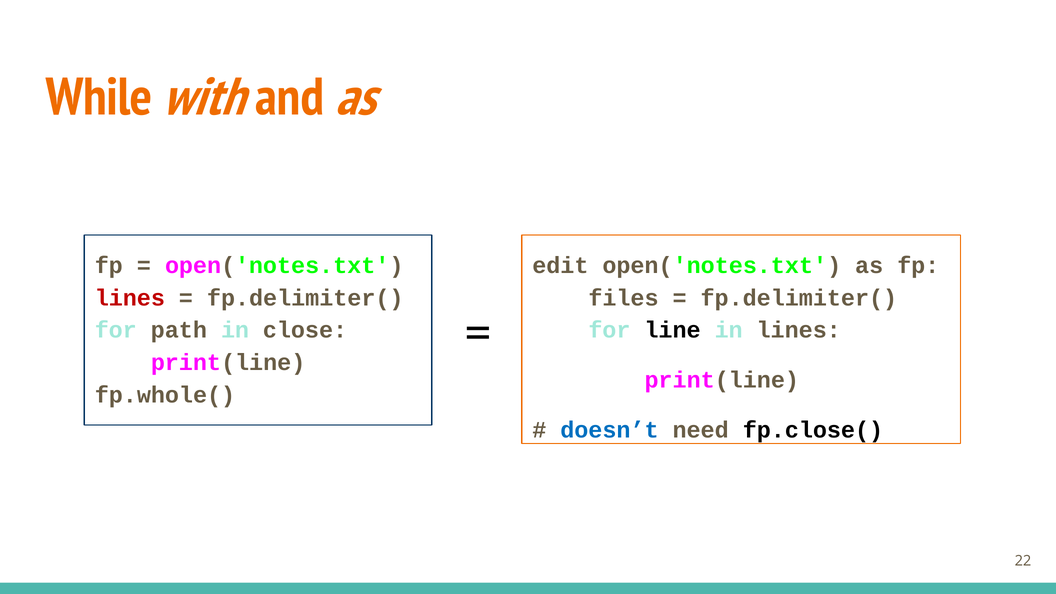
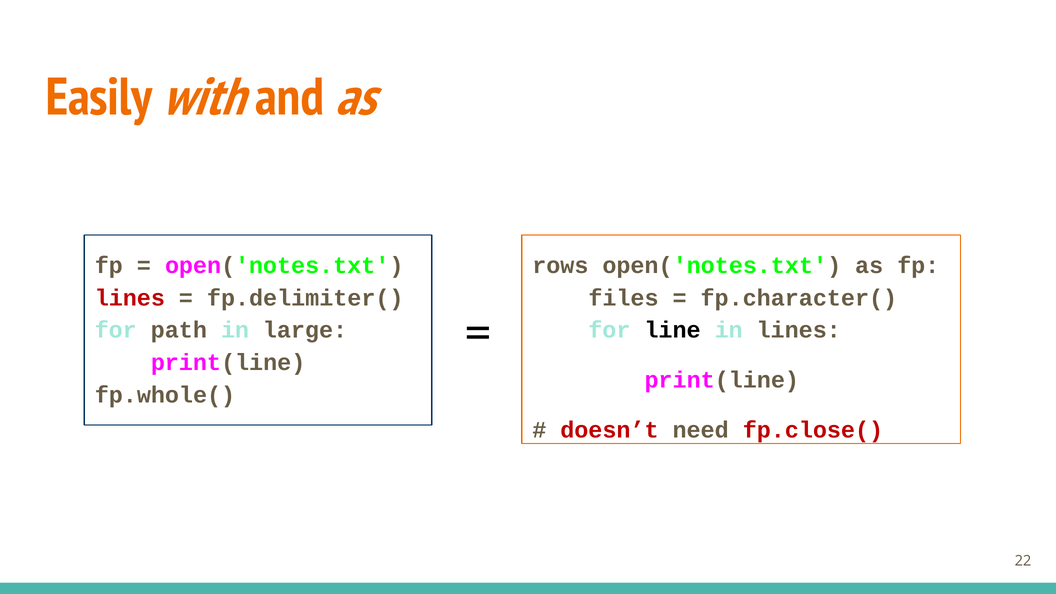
While: While -> Easily (99, 97)
edit: edit -> rows (560, 265)
fp.delimiter(: fp.delimiter( -> fp.character( (799, 298)
close: close -> large (305, 330)
doesn’t colour: blue -> red (609, 430)
fp.close( colour: black -> red (813, 430)
